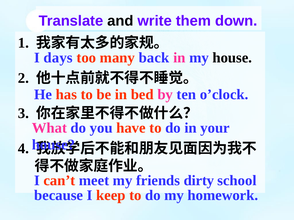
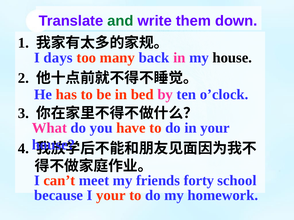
and colour: black -> green (120, 21)
dirty: dirty -> forty (199, 181)
I keep: keep -> your (111, 196)
